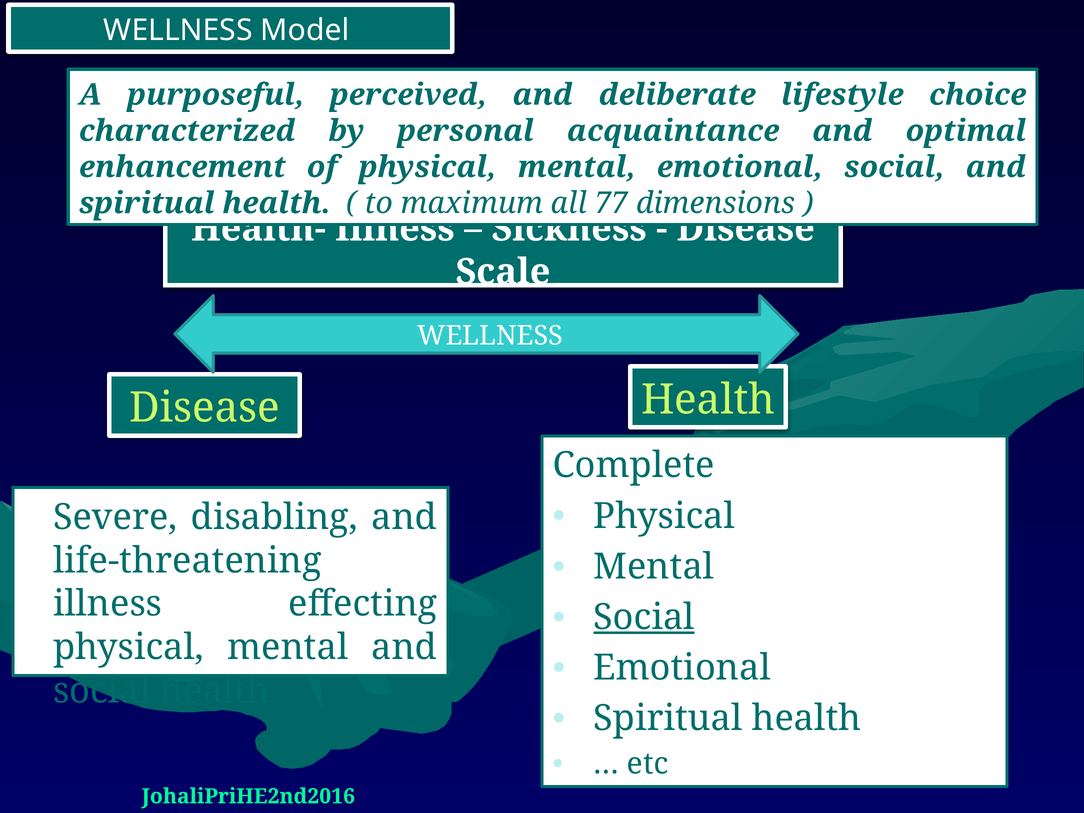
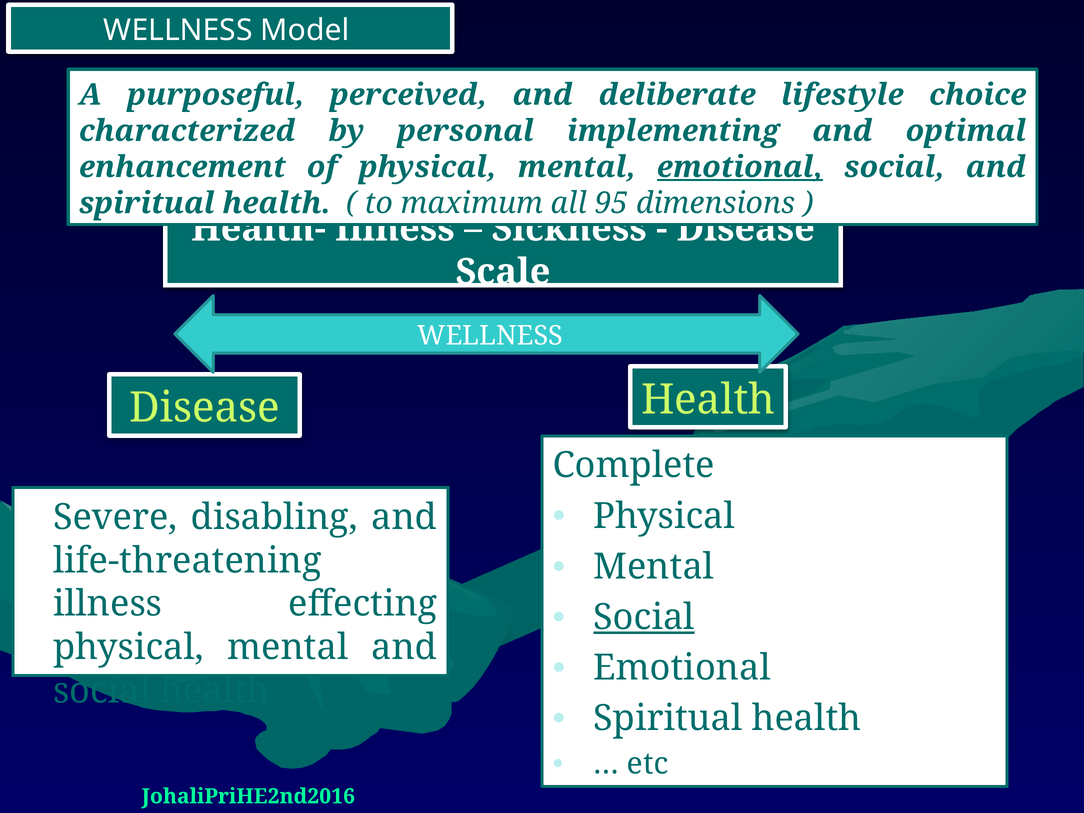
acquaintance: acquaintance -> implementing (673, 131)
emotional underline: none -> present (740, 167)
77: 77 -> 95 (611, 203)
